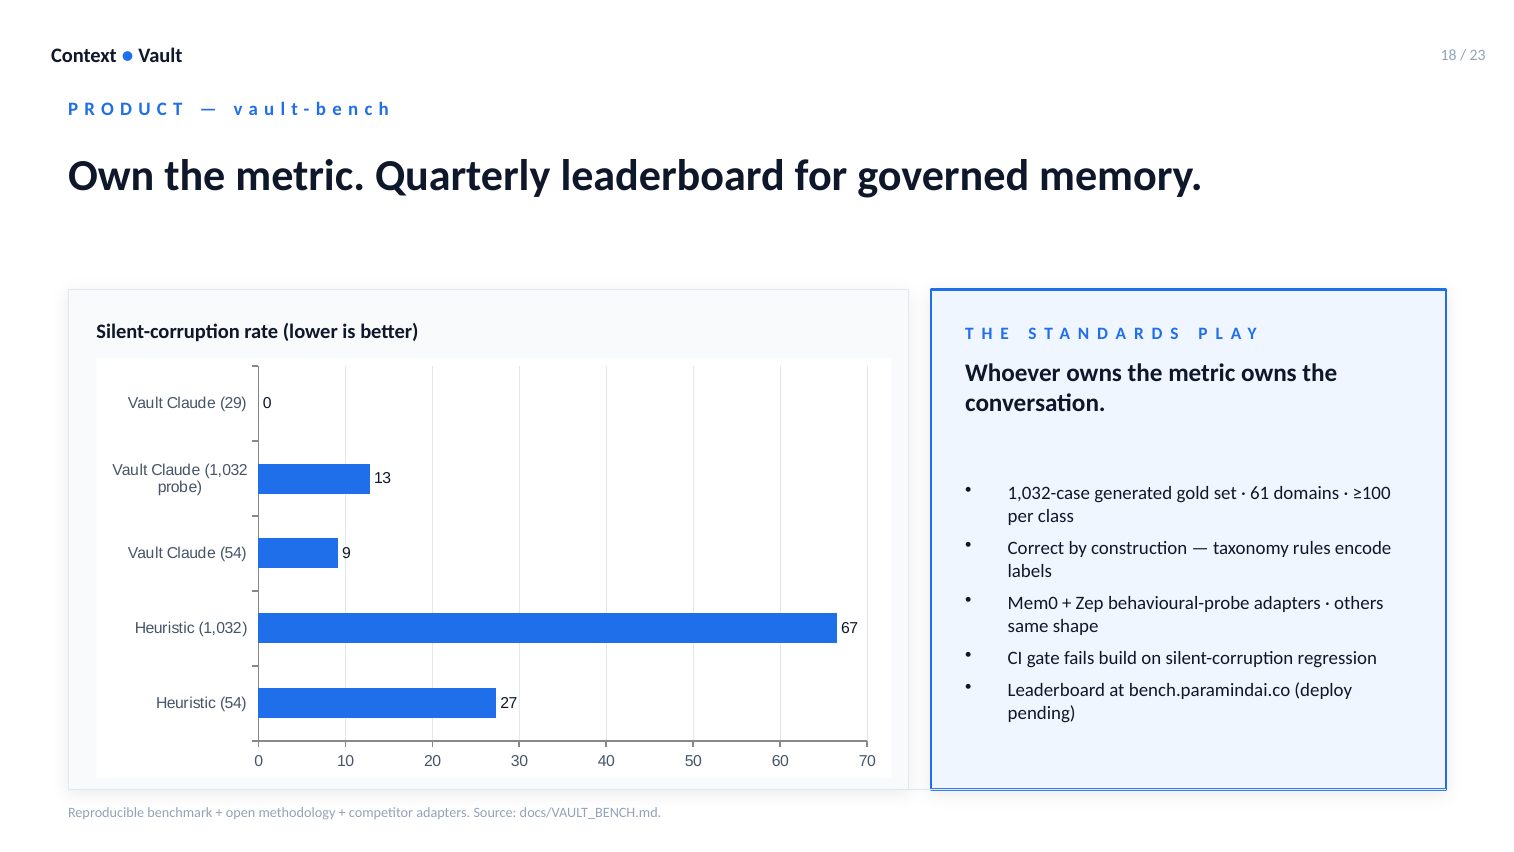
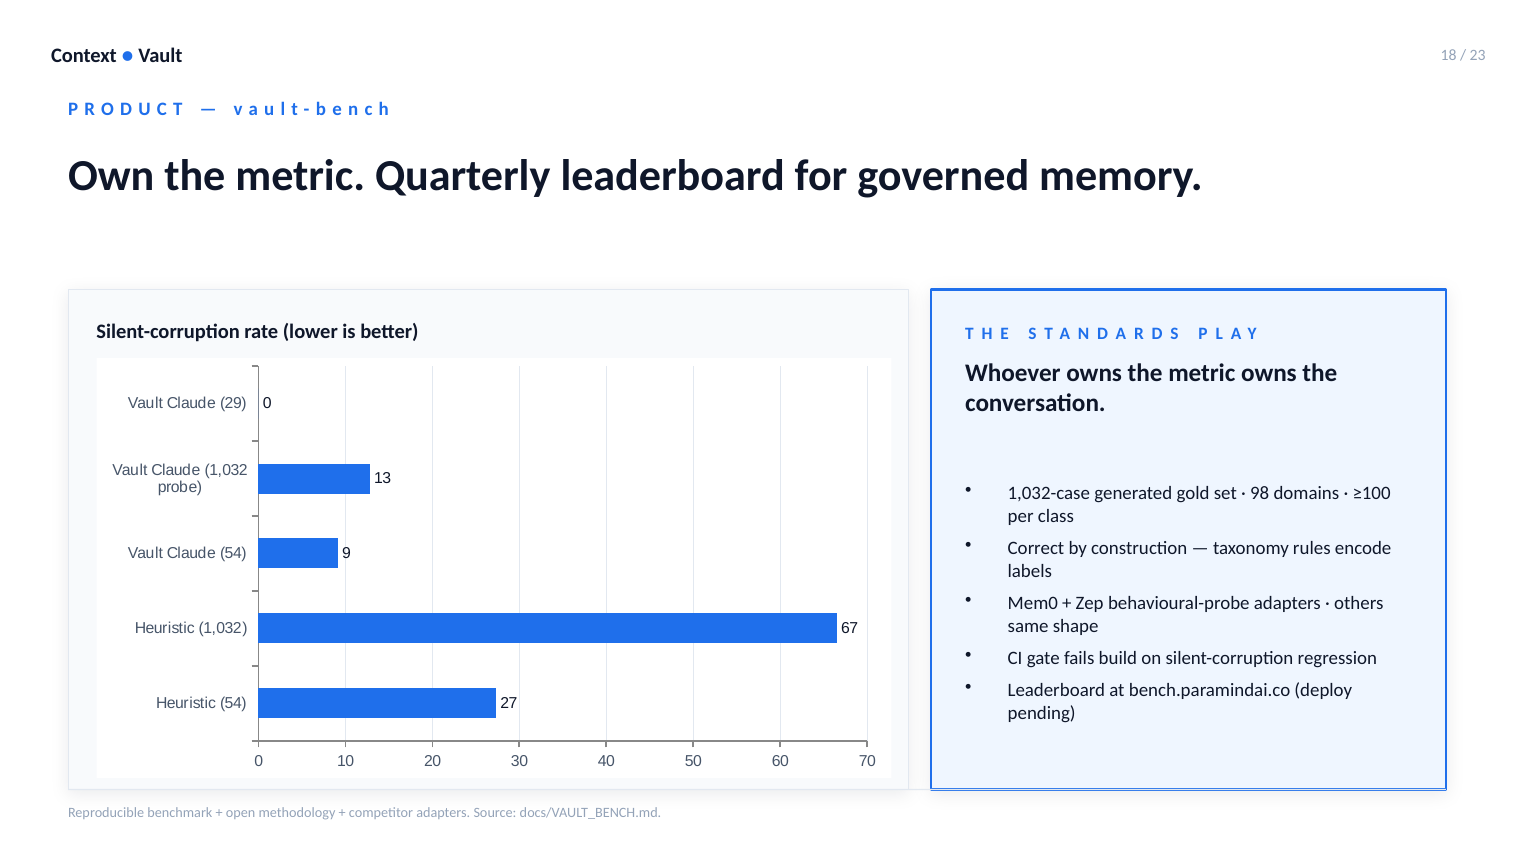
61: 61 -> 98 (1260, 493)
